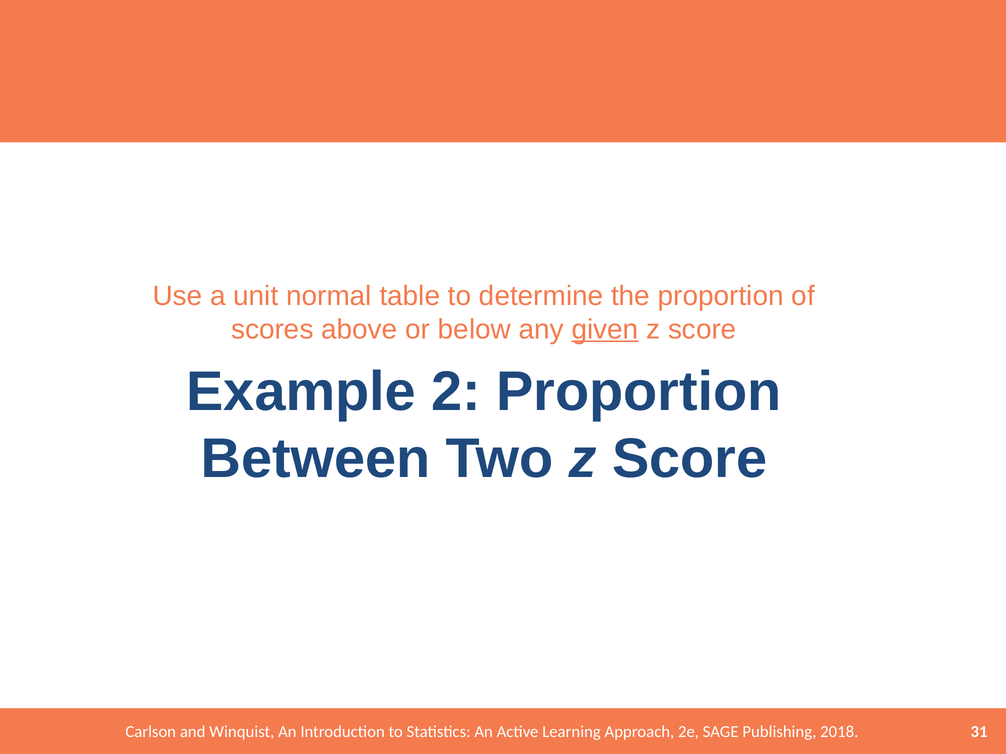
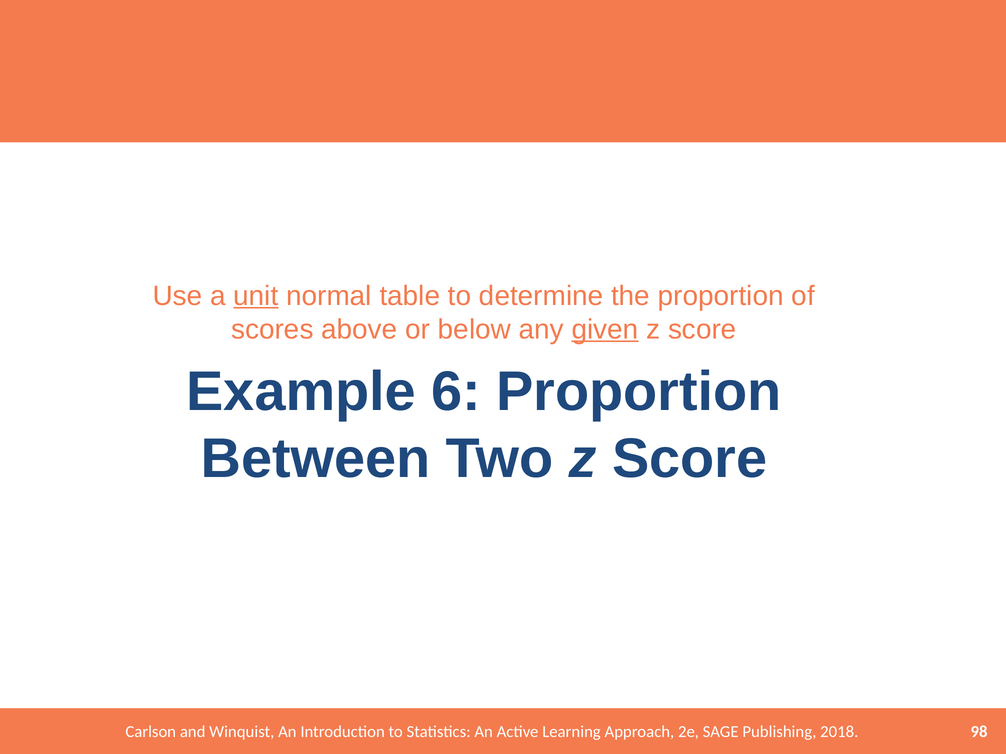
unit underline: none -> present (256, 296)
2: 2 -> 6 (456, 392)
31: 31 -> 98 (979, 732)
